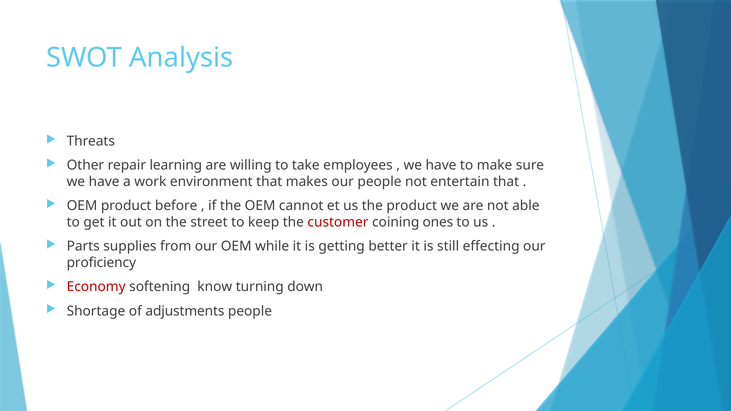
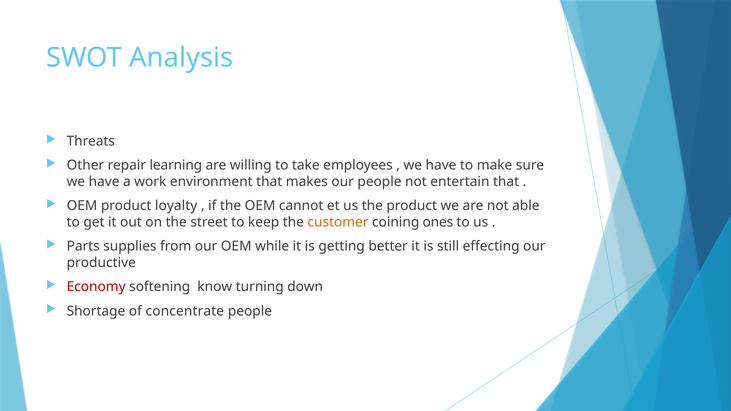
before: before -> loyalty (176, 206)
customer colour: red -> orange (338, 223)
proficiency: proficiency -> productive (101, 263)
adjustments: adjustments -> concentrate (185, 311)
